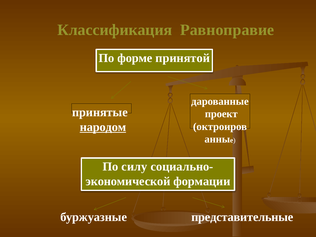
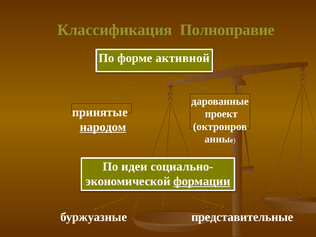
Равноправие: Равноправие -> Полноправие (227, 30)
принятой: принятой -> активной (183, 58)
силу: силу -> идеи (134, 167)
формации underline: none -> present (202, 181)
